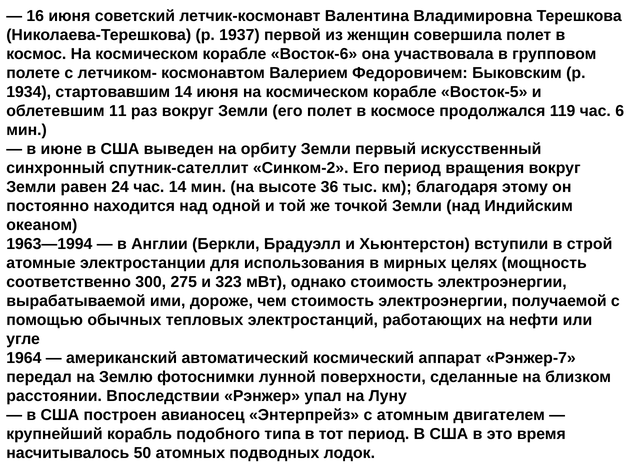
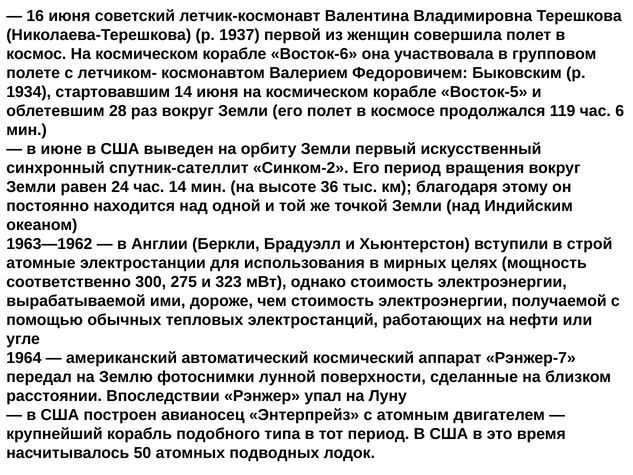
11: 11 -> 28 (118, 111)
1963—1994: 1963—1994 -> 1963—1962 (49, 244)
